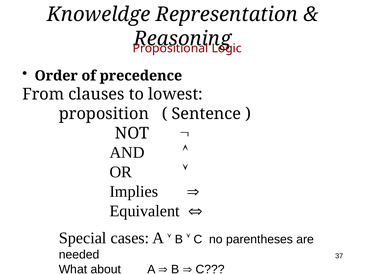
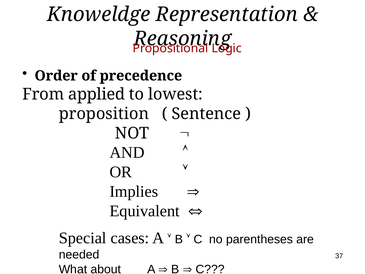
clauses: clauses -> applied (97, 94)
